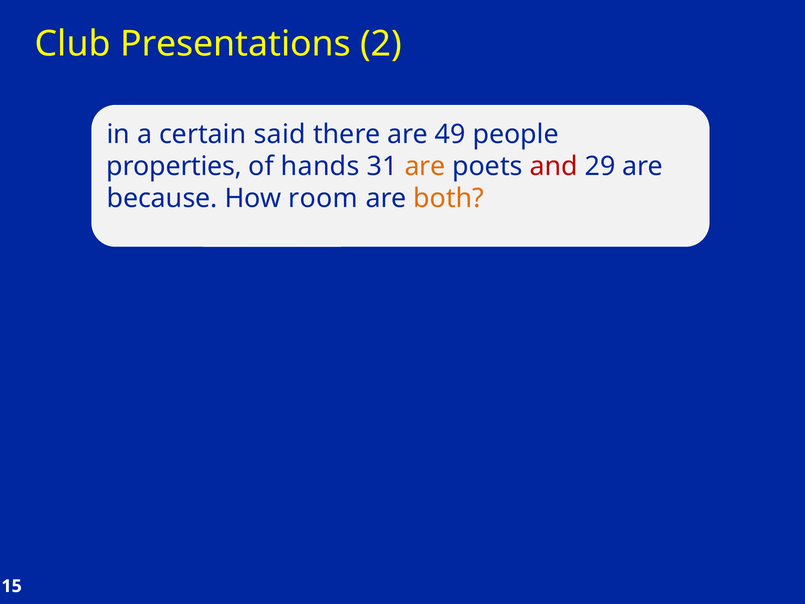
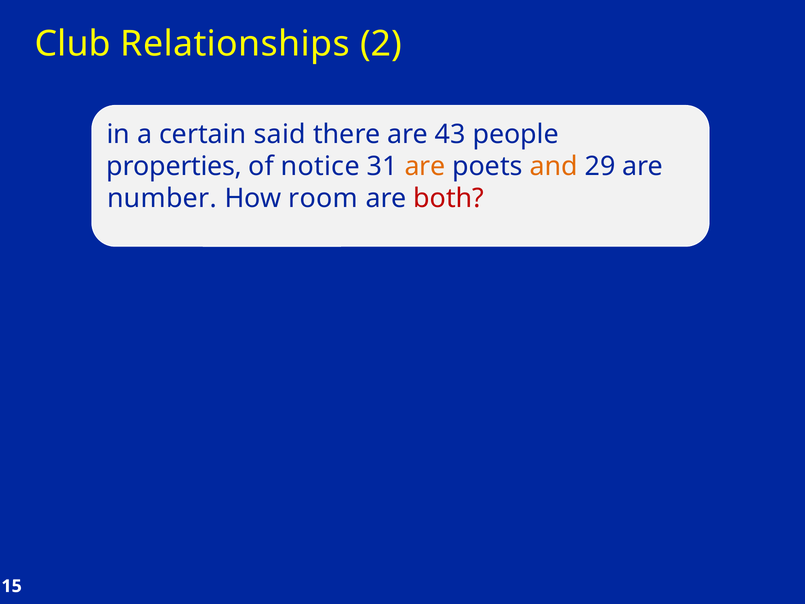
Presentations: Presentations -> Relationships (235, 44)
49: 49 -> 43 (450, 134)
hands: hands -> notice (320, 166)
and colour: red -> orange (554, 166)
because: because -> number (162, 199)
both colour: orange -> red (449, 199)
